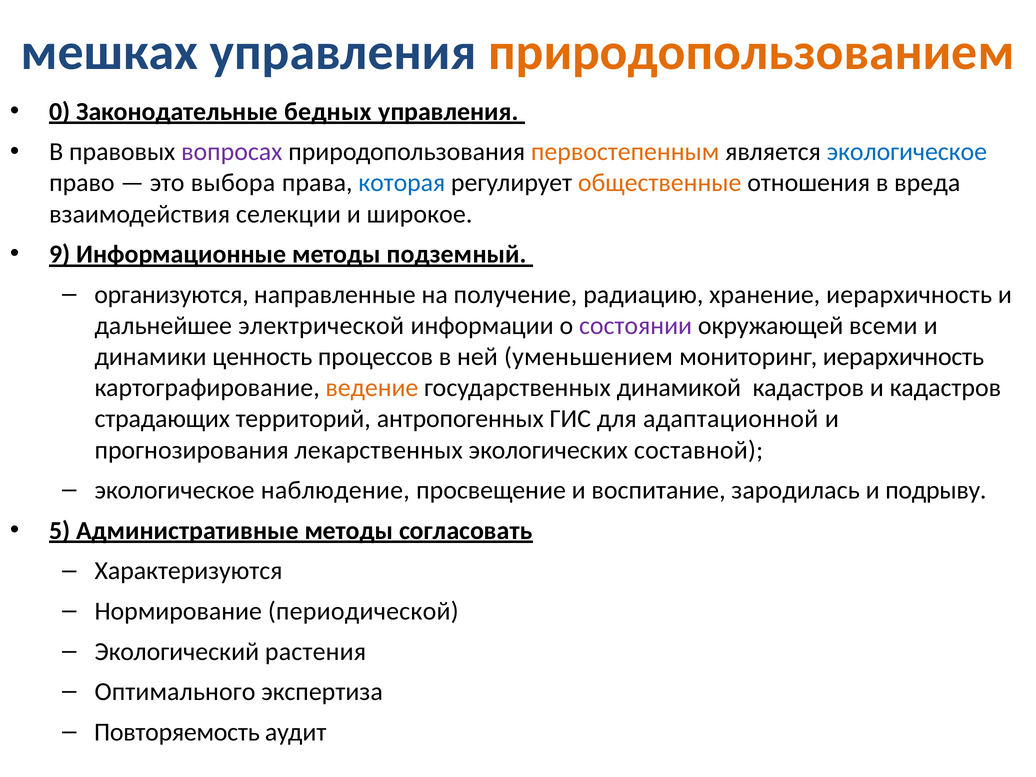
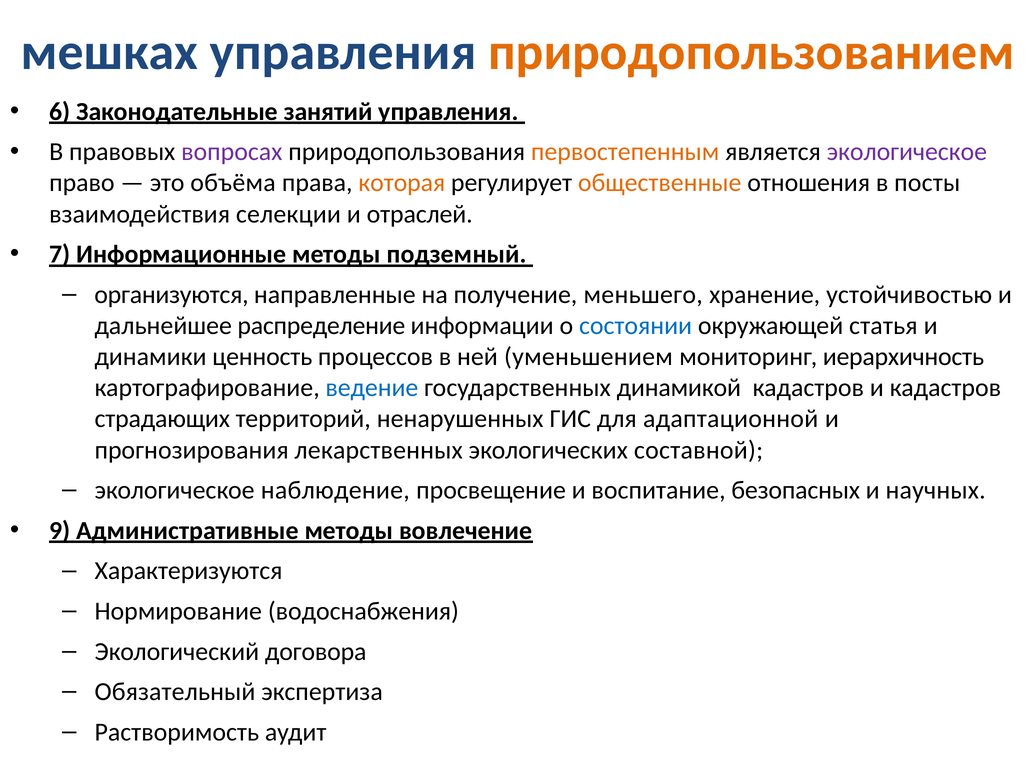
0: 0 -> 6 (60, 112)
бедных: бедных -> занятий (328, 112)
экологическое colour: blue -> purple (907, 152)
выбора: выбора -> объёма (233, 183)
которая colour: blue -> orange (402, 183)
вреда: вреда -> посты (927, 183)
широкое: широкое -> отраслей (420, 214)
9: 9 -> 7 (60, 254)
радиацию: радиацию -> меньшего (643, 295)
хранение иерархичность: иерархичность -> устойчивостью (909, 295)
электрической: электрической -> распределение (321, 326)
состоянии colour: purple -> blue (636, 326)
всеми: всеми -> статья (883, 326)
ведение colour: orange -> blue (372, 388)
антропогенных: антропогенных -> ненарушенных (460, 419)
зародилась: зародилась -> безопасных (796, 490)
подрыву: подрыву -> научных (936, 490)
5: 5 -> 9 (60, 531)
согласовать: согласовать -> вовлечение (466, 531)
периодической: периодической -> водоснабжения (363, 611)
растения: растения -> договора (316, 652)
Оптимального: Оптимального -> Обязательный (175, 692)
Повторяемость: Повторяемость -> Растворимость (177, 732)
